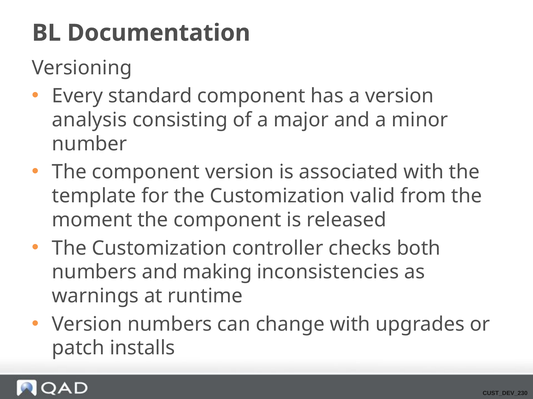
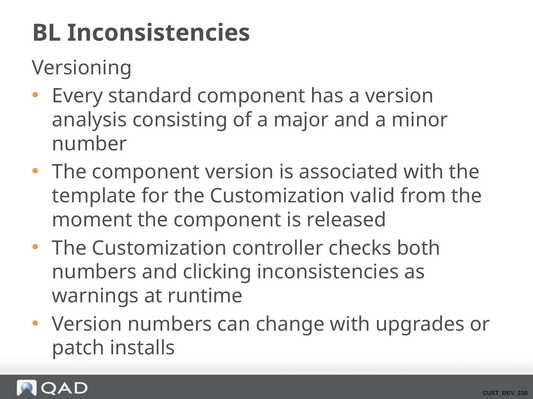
BL Documentation: Documentation -> Inconsistencies (159, 33)
making: making -> clicking (217, 273)
